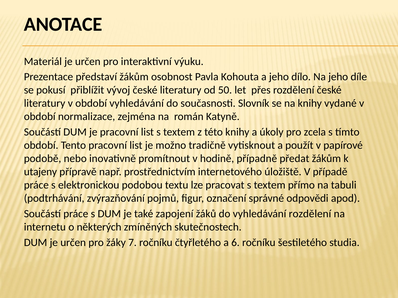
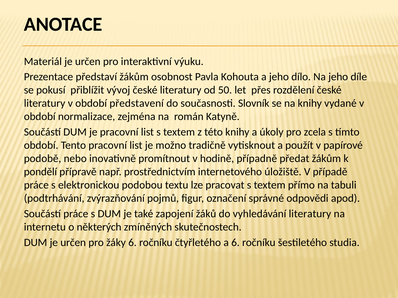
období vyhledávání: vyhledávání -> představení (137, 104)
utajeny: utajeny -> pondělí (40, 172)
vyhledávání rozdělení: rozdělení -> literatury (310, 214)
žáky 7: 7 -> 6 (132, 243)
